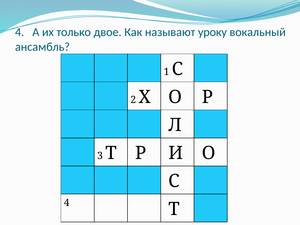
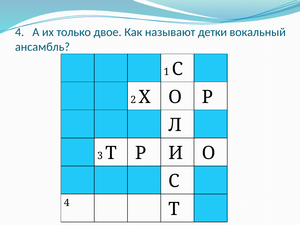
уроку: уроку -> детки (212, 32)
